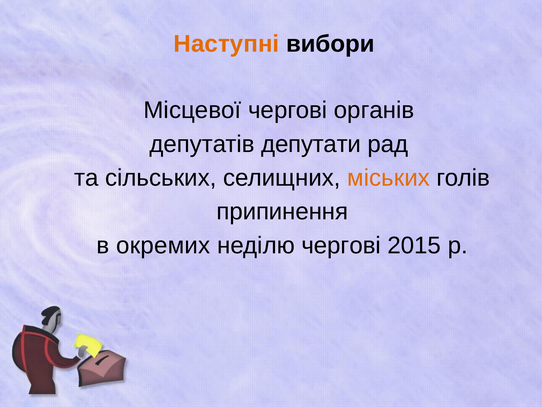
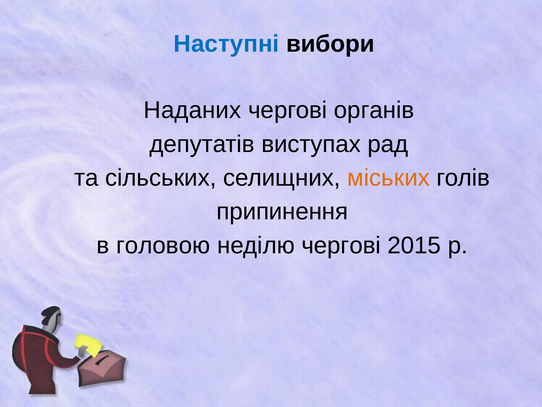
Наступні colour: orange -> blue (226, 44)
Місцевої: Місцевої -> Наданих (192, 110)
депутати: депутати -> виступах (311, 144)
окремих: окремих -> головою (163, 245)
